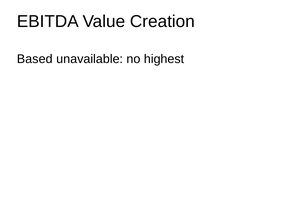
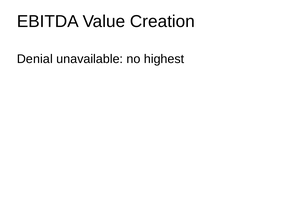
Based: Based -> Denial (35, 59)
